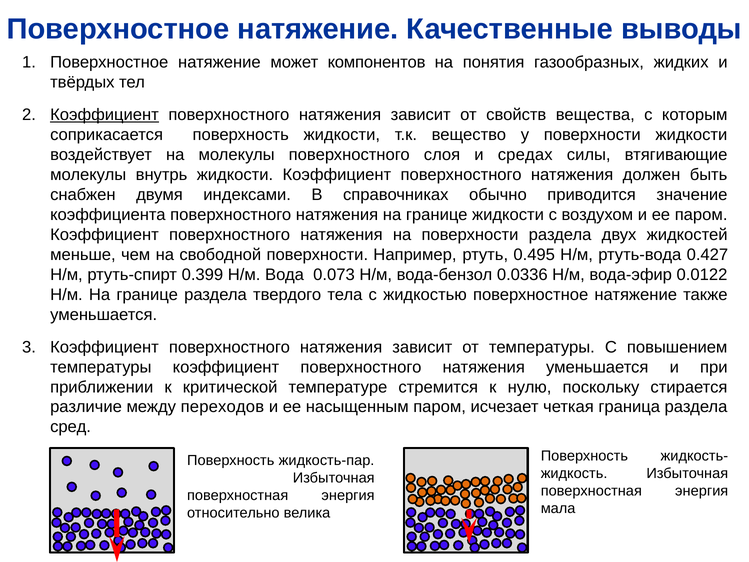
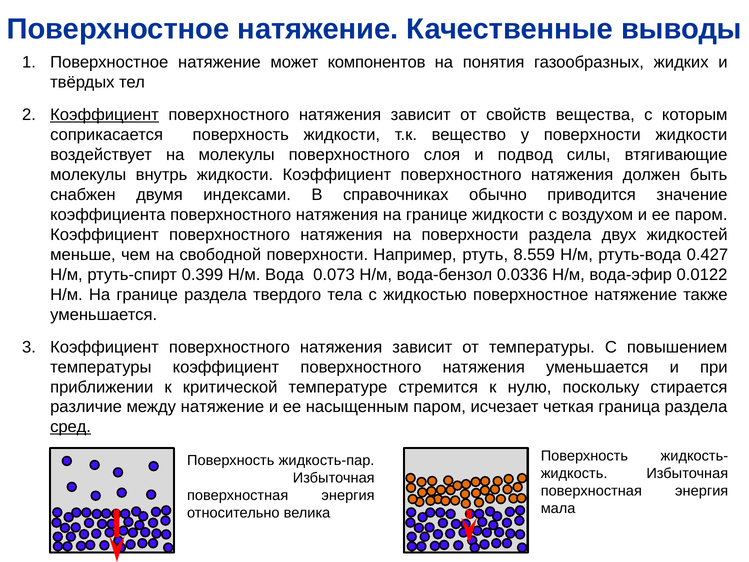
средах: средах -> подвод (525, 155)
0.495: 0.495 -> 8.559 (534, 255)
между переходов: переходов -> натяжение (222, 407)
сред underline: none -> present (71, 427)
